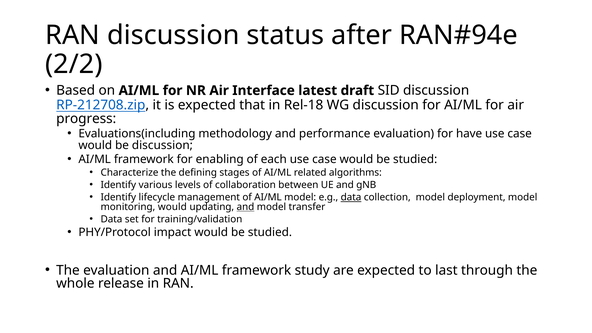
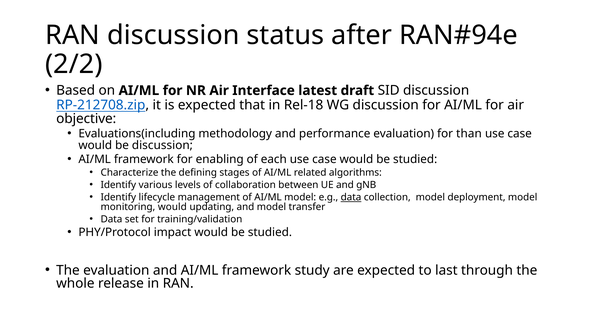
progress: progress -> objective (86, 119)
have: have -> than (469, 134)
and underline: present -> none (245, 207)
